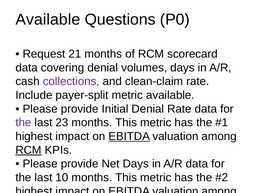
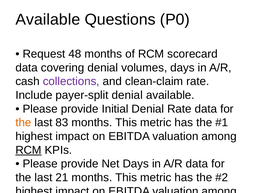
21: 21 -> 48 (75, 54)
payer-split metric: metric -> denial (127, 95)
the colour: purple -> orange (23, 123)
23: 23 -> 83 (62, 123)
EBITDA underline: present -> none (129, 137)
10: 10 -> 21 (62, 178)
